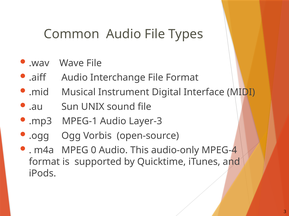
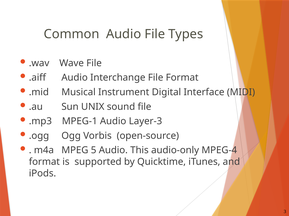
0: 0 -> 5 (94, 151)
